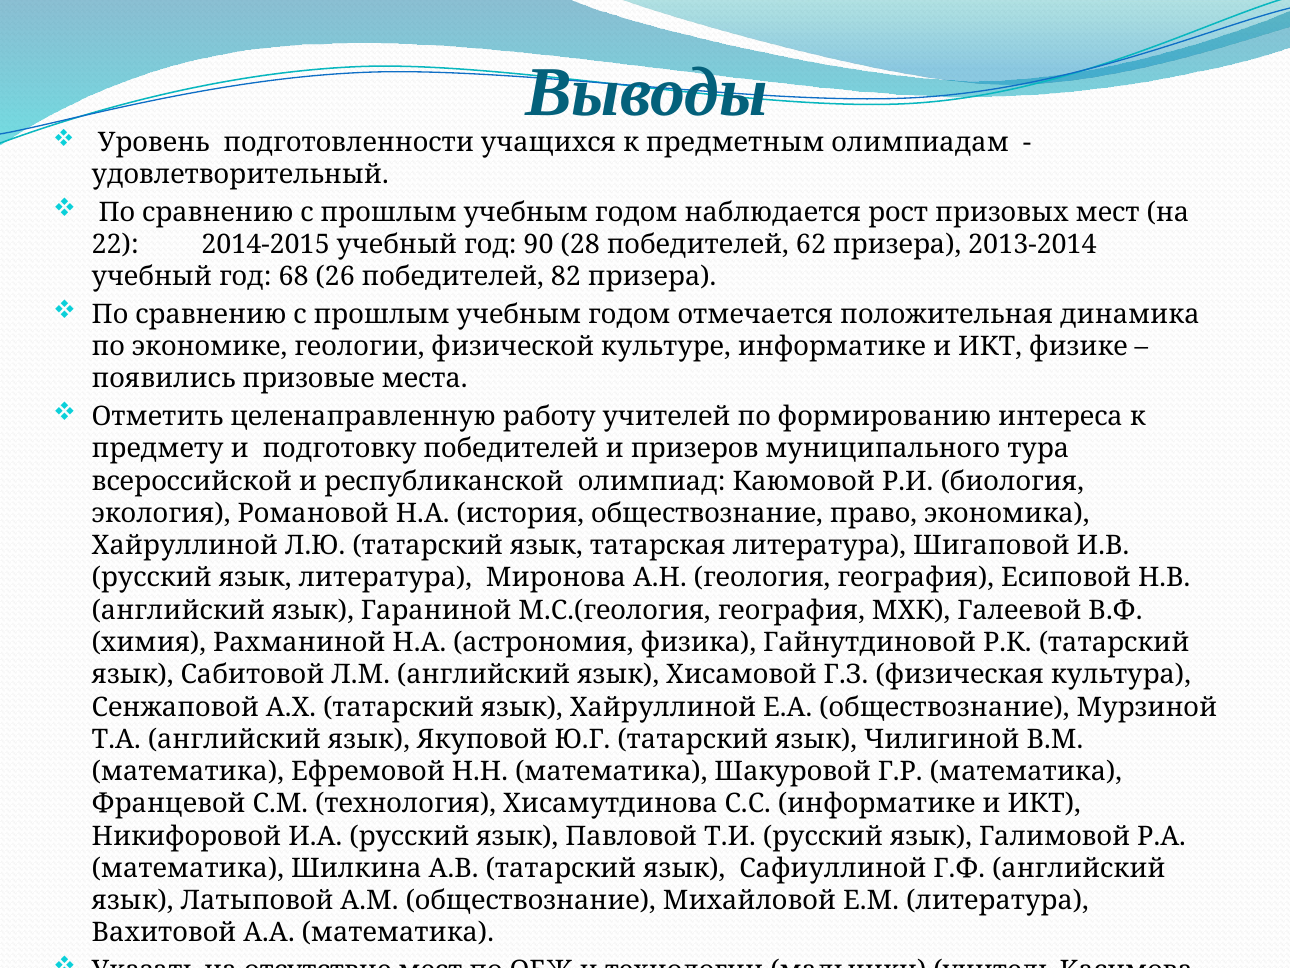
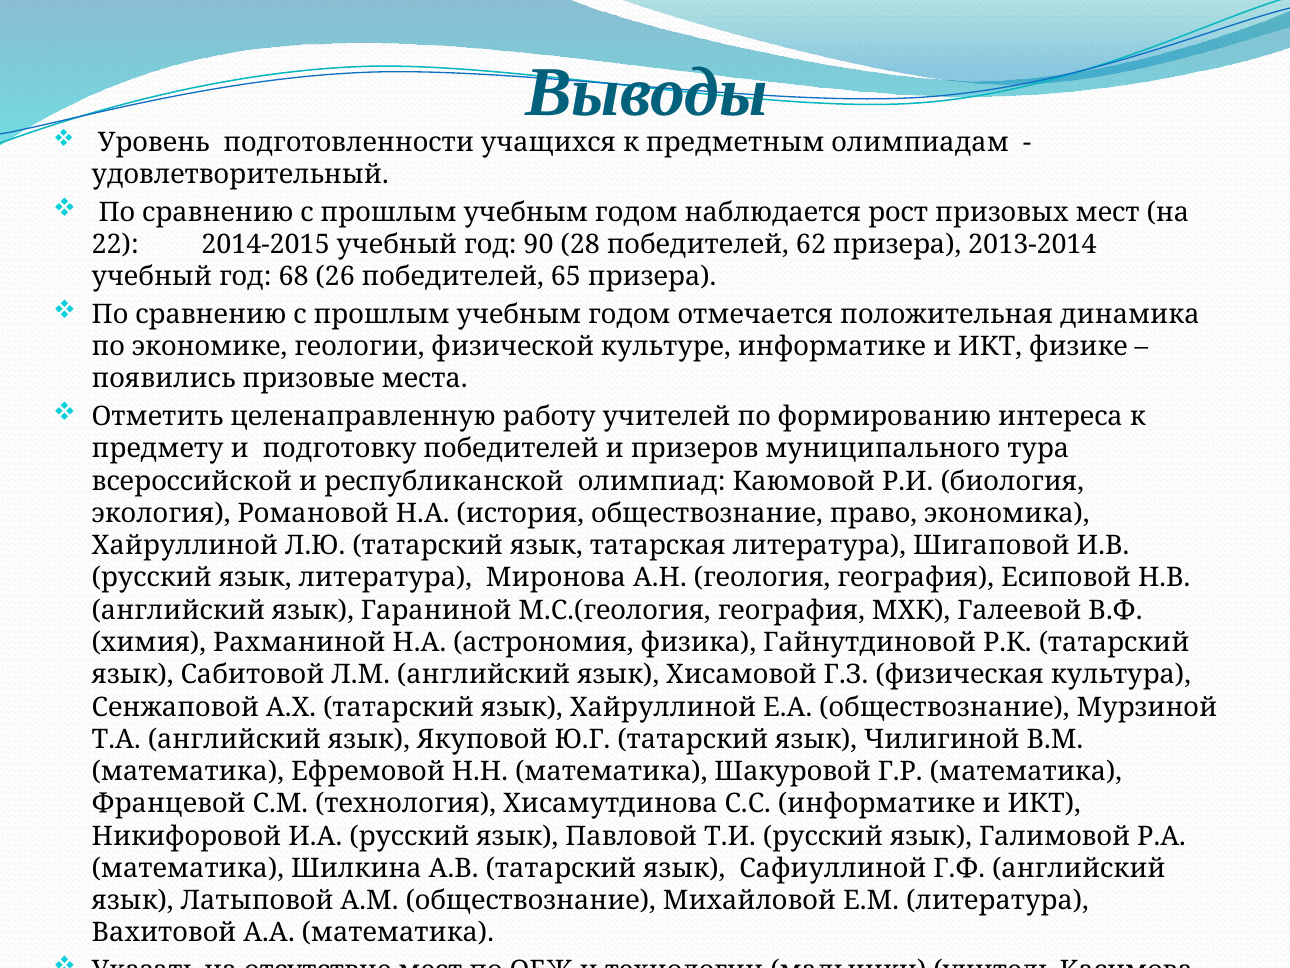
82: 82 -> 65 (566, 277)
